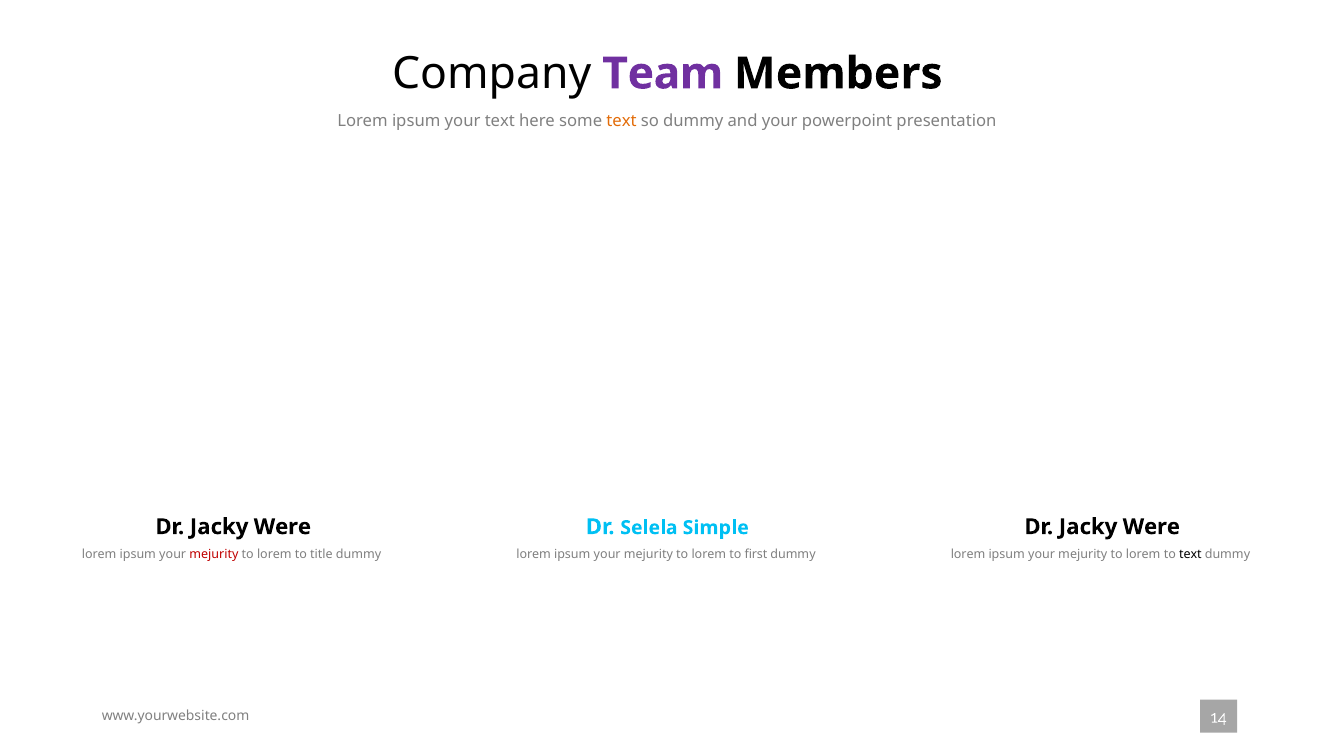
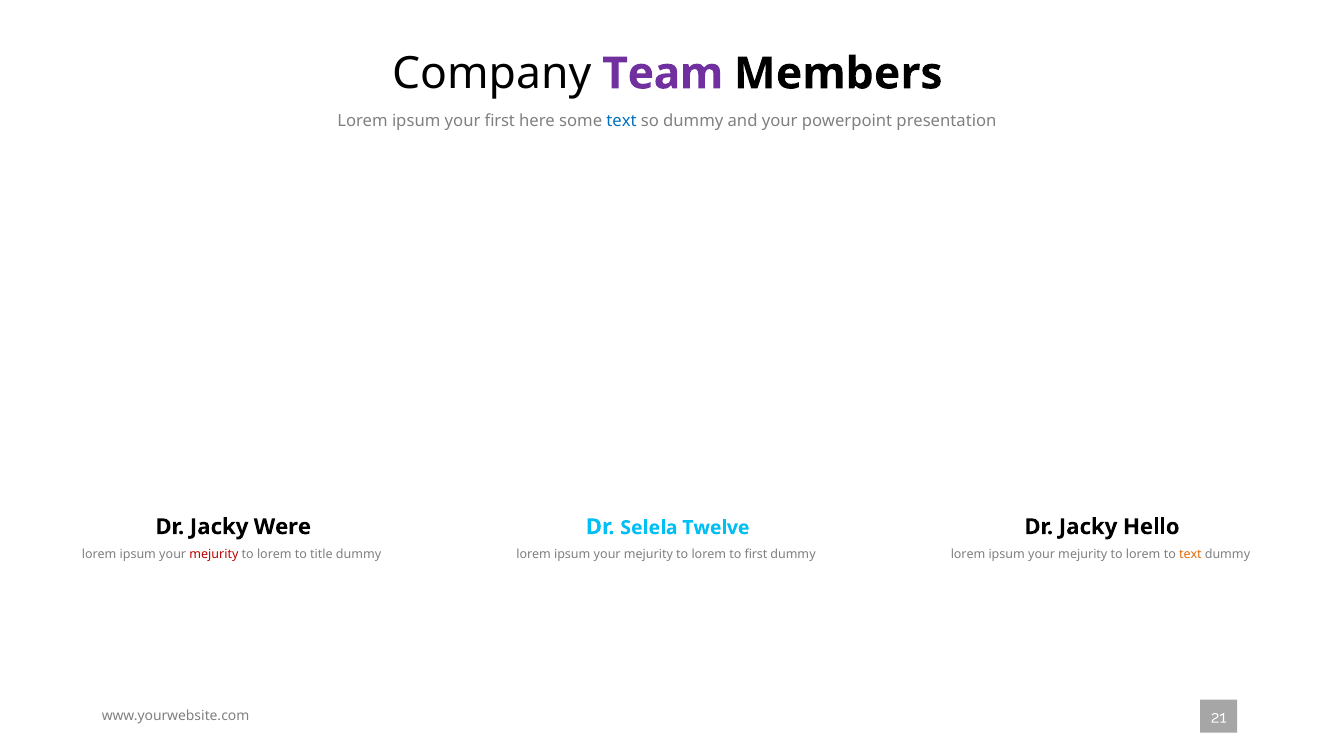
your text: text -> first (500, 121)
text colour: orange -> blue (621, 121)
Simple: Simple -> Twelve (716, 528)
Were: Were -> Hello (1151, 527)
text colour: black -> orange (1190, 555)
14: 14 -> 21 (1219, 717)
